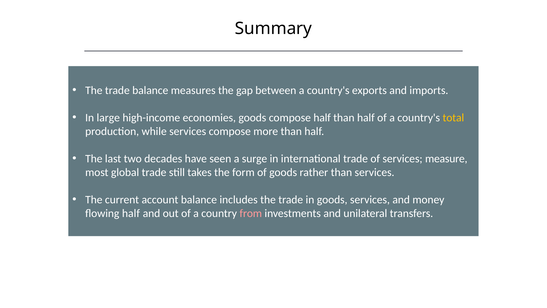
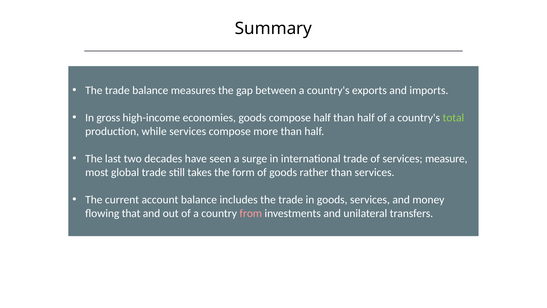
large: large -> gross (108, 118)
total colour: yellow -> light green (453, 118)
flowing half: half -> that (131, 213)
